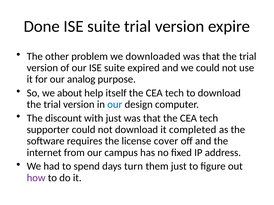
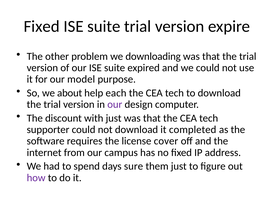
Done: Done -> Fixed (42, 27)
downloaded: downloaded -> downloading (153, 56)
analog: analog -> model (81, 79)
itself: itself -> each (116, 93)
our colour: blue -> purple (115, 105)
turn: turn -> sure (134, 167)
